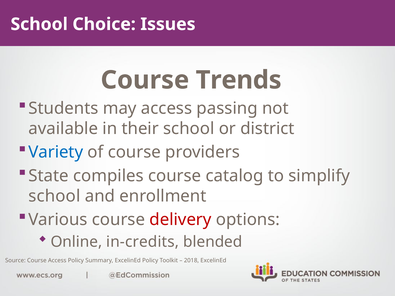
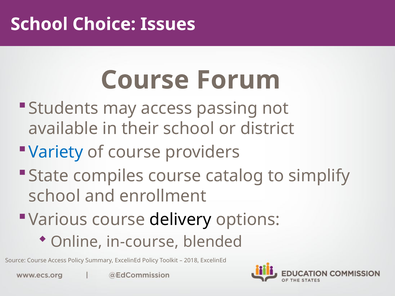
Trends: Trends -> Forum (238, 80)
delivery colour: red -> black (180, 220)
in-credits: in-credits -> in-course (143, 242)
